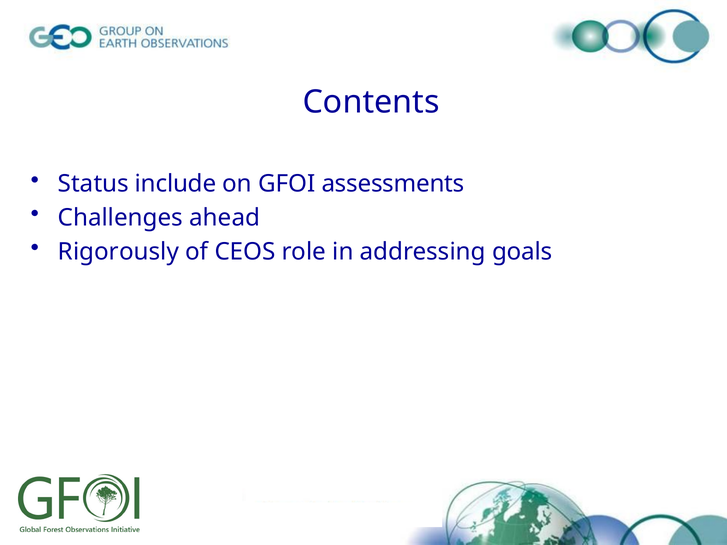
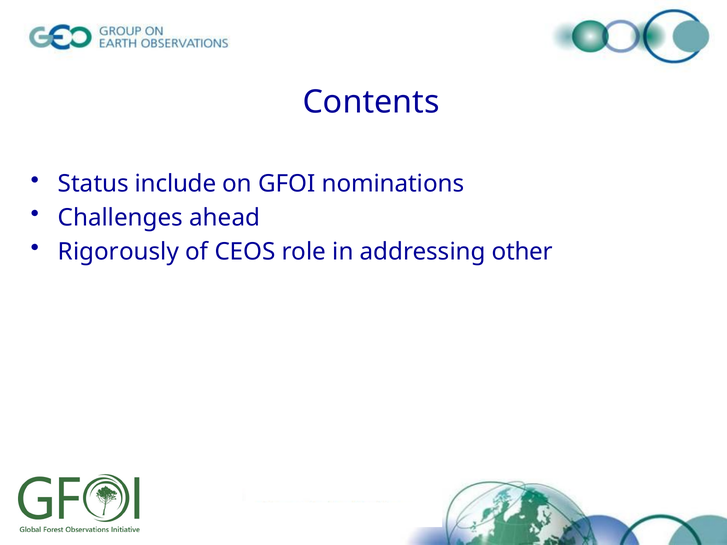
assessments: assessments -> nominations (393, 184)
goals: goals -> other (522, 252)
